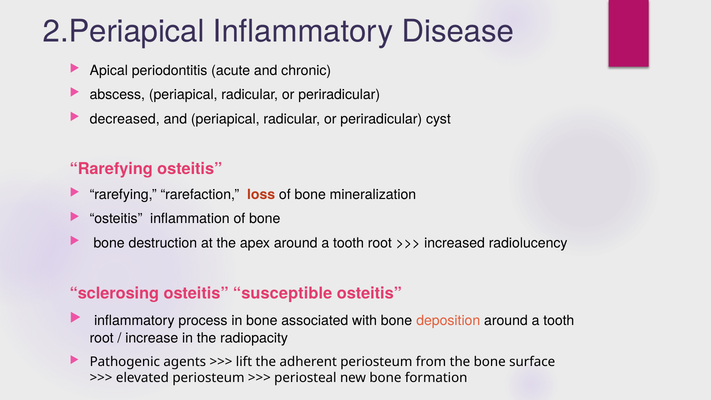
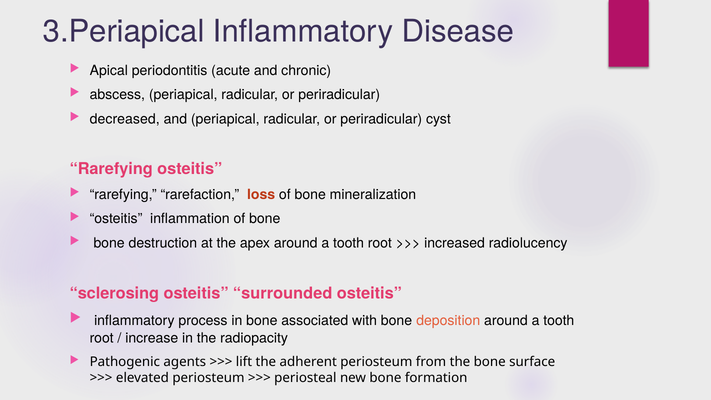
2.Periapical: 2.Periapical -> 3.Periapical (124, 32)
susceptible: susceptible -> surrounded (283, 293)
